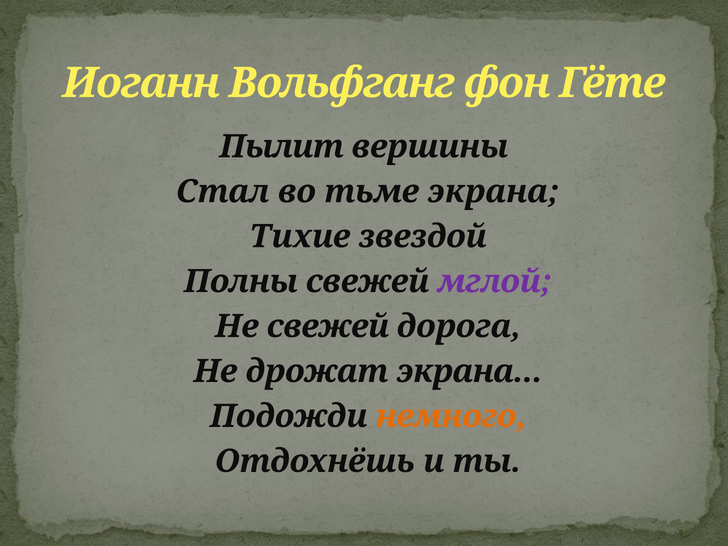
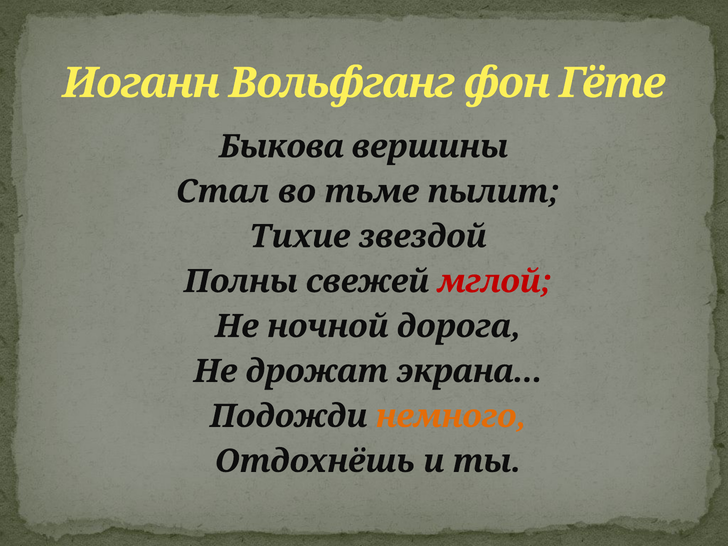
Пылит: Пылит -> Быкова (282, 147)
тьме экрана: экрана -> пылит (494, 192)
мглой colour: purple -> red (495, 281)
Не свежей: свежей -> ночной (328, 326)
